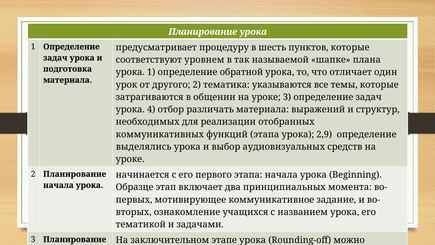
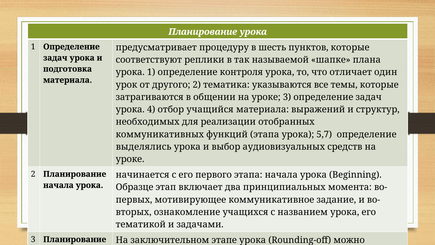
уровнем: уровнем -> реплики (204, 60)
обратной: обратной -> контроля (241, 72)
различать: различать -> учащийся (210, 109)
2,9: 2,9 -> 5,7 (324, 134)
